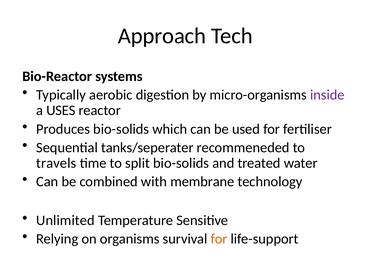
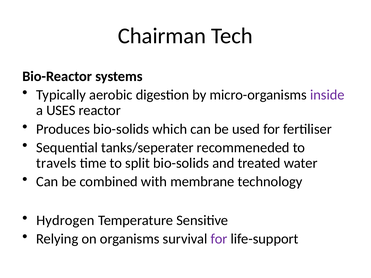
Approach: Approach -> Chairman (162, 36)
Unlimited: Unlimited -> Hydrogen (65, 221)
for colour: orange -> purple (219, 239)
